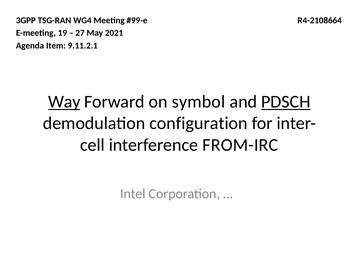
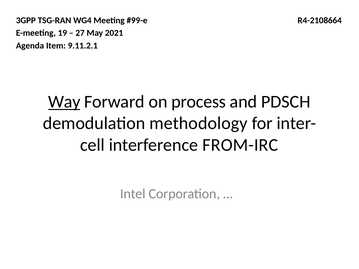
symbol: symbol -> process (199, 102)
PDSCH underline: present -> none (286, 102)
configuration: configuration -> methodology (198, 123)
